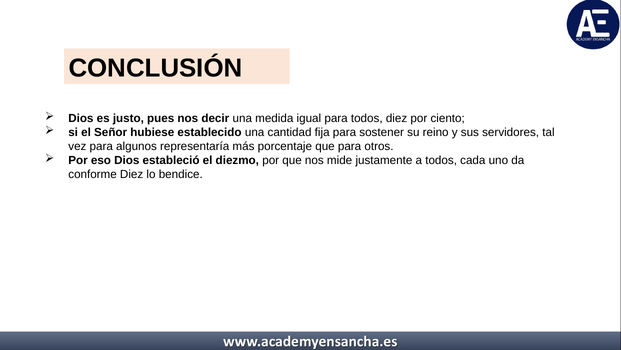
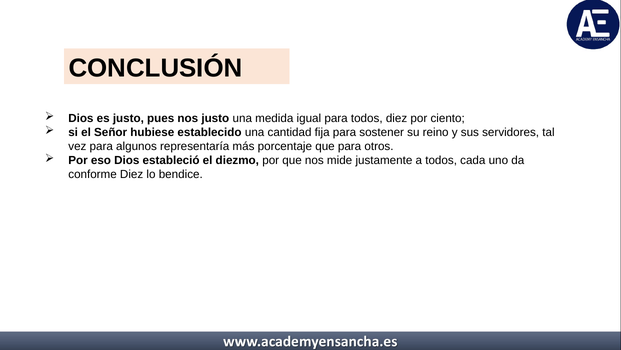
nos decir: decir -> justo (215, 118)
